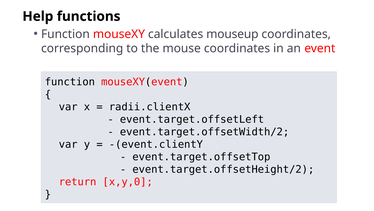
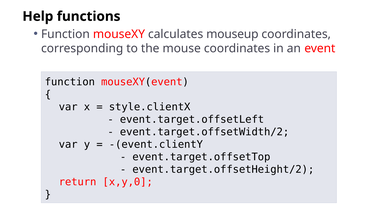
radii.clientX: radii.clientX -> style.clientX (150, 107)
